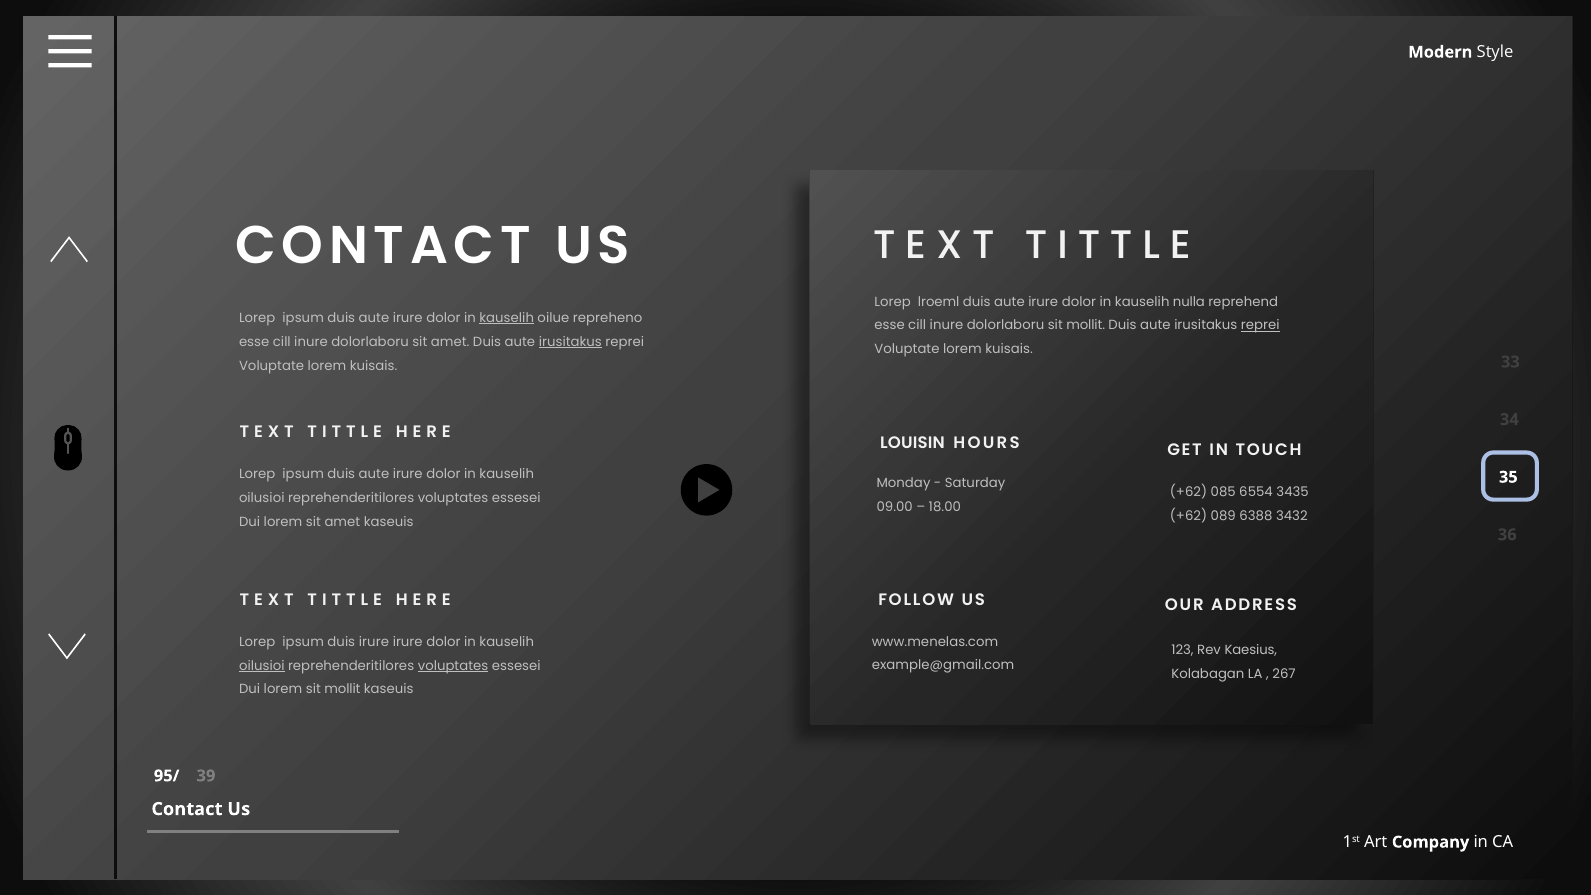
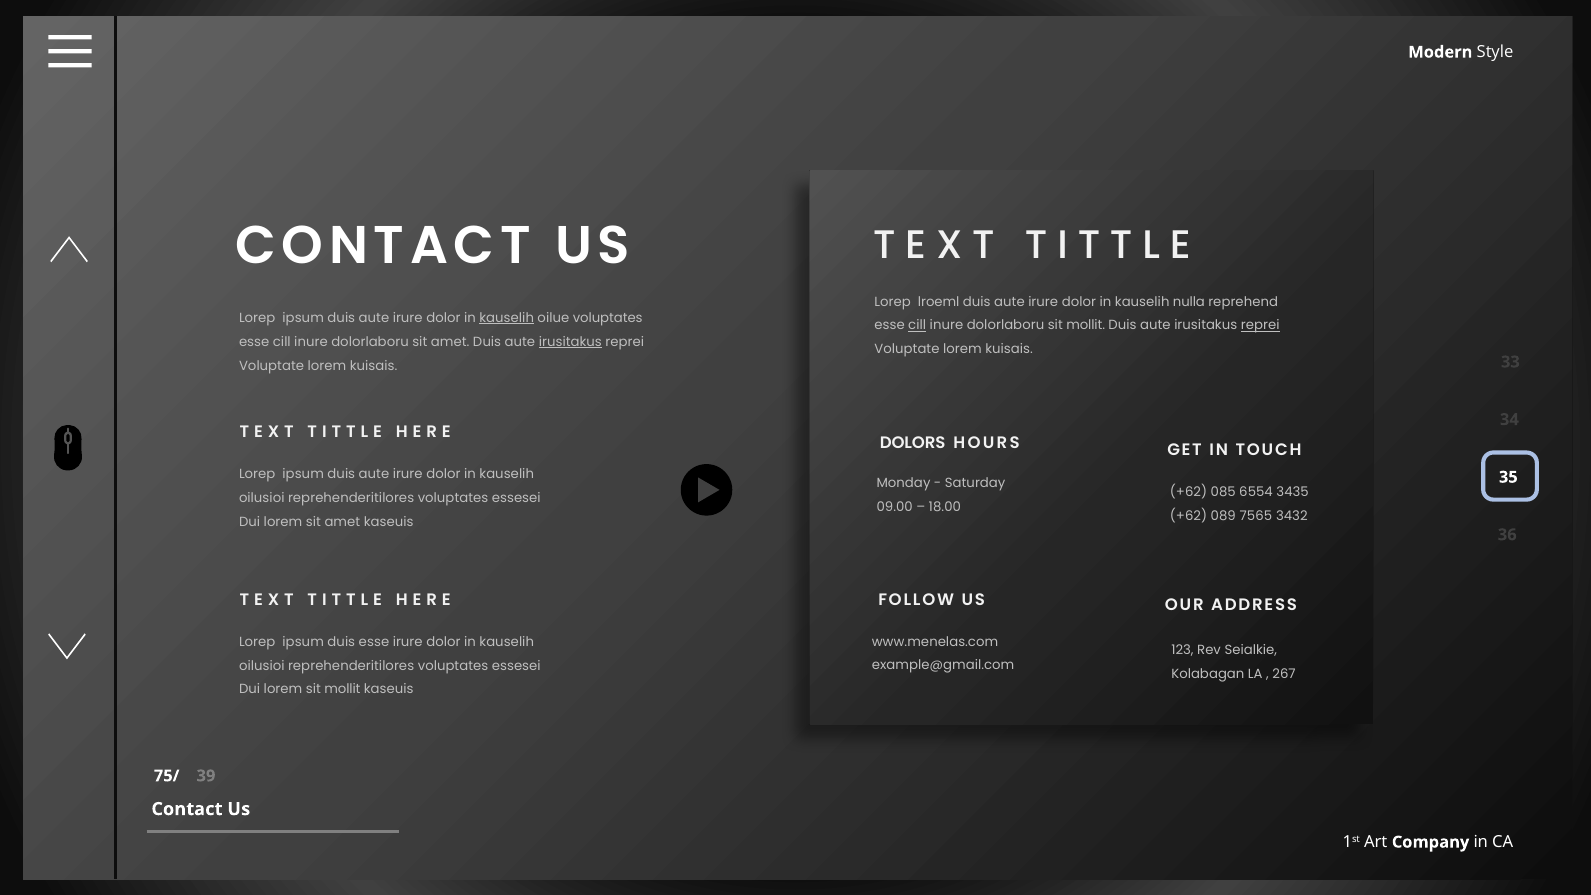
oilue repreheno: repreheno -> voluptates (608, 318)
cill underline: none -> present (917, 326)
LOUISIN: LOUISIN -> DOLORS (913, 443)
6388: 6388 -> 7565 (1256, 516)
duis irure: irure -> esse (374, 642)
Kaesius: Kaesius -> Seialkie (1251, 650)
oilusioi underline: present -> none (262, 666)
voluptates underline: present -> none (453, 666)
95/: 95/ -> 75/ (167, 776)
